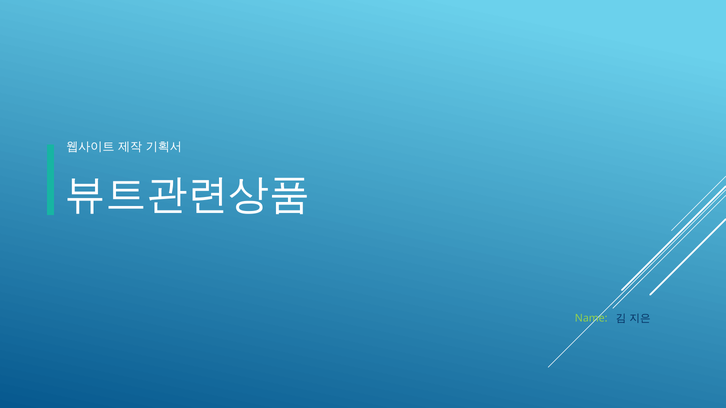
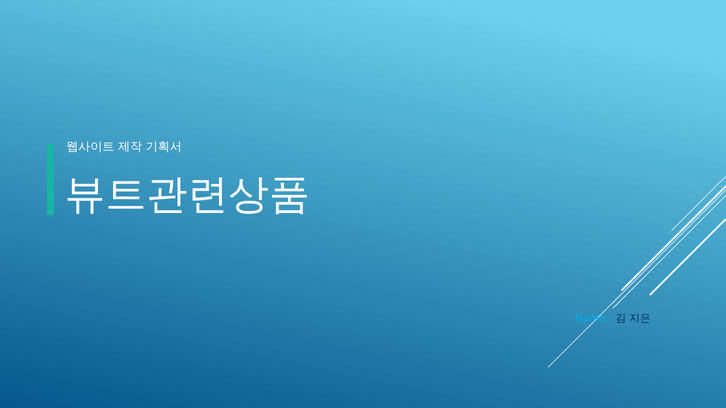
Name colour: light green -> light blue (591, 318)
